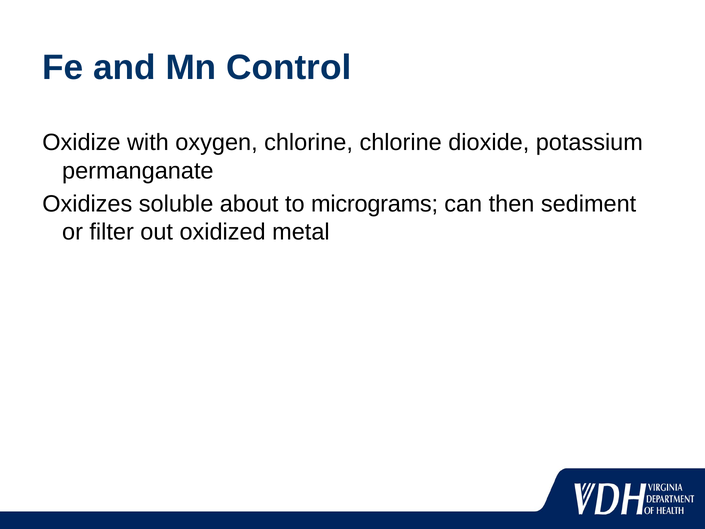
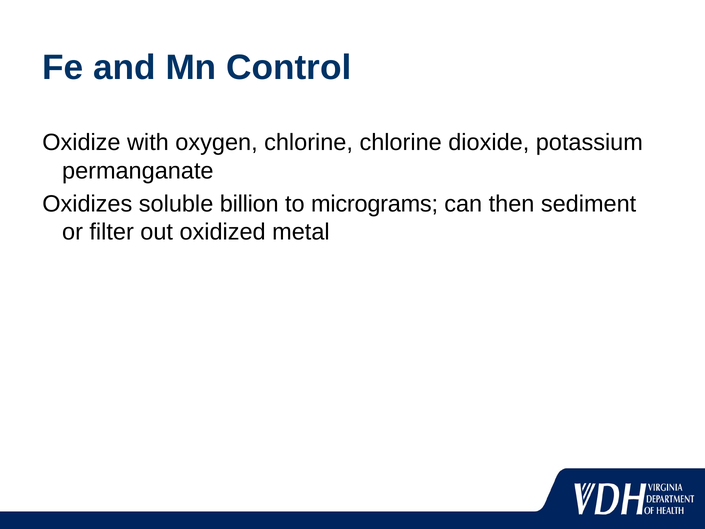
about: about -> billion (249, 204)
